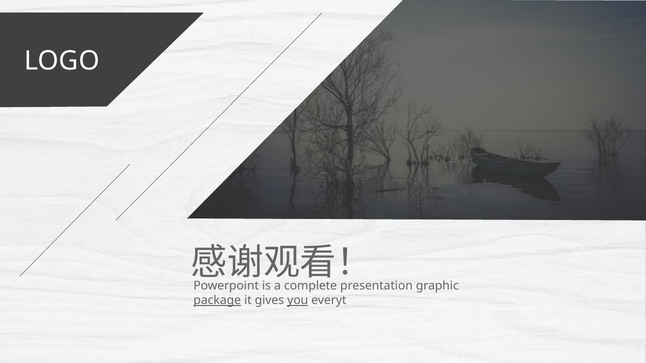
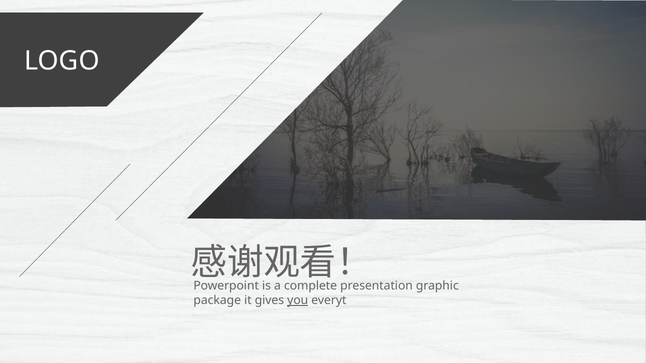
package underline: present -> none (217, 301)
